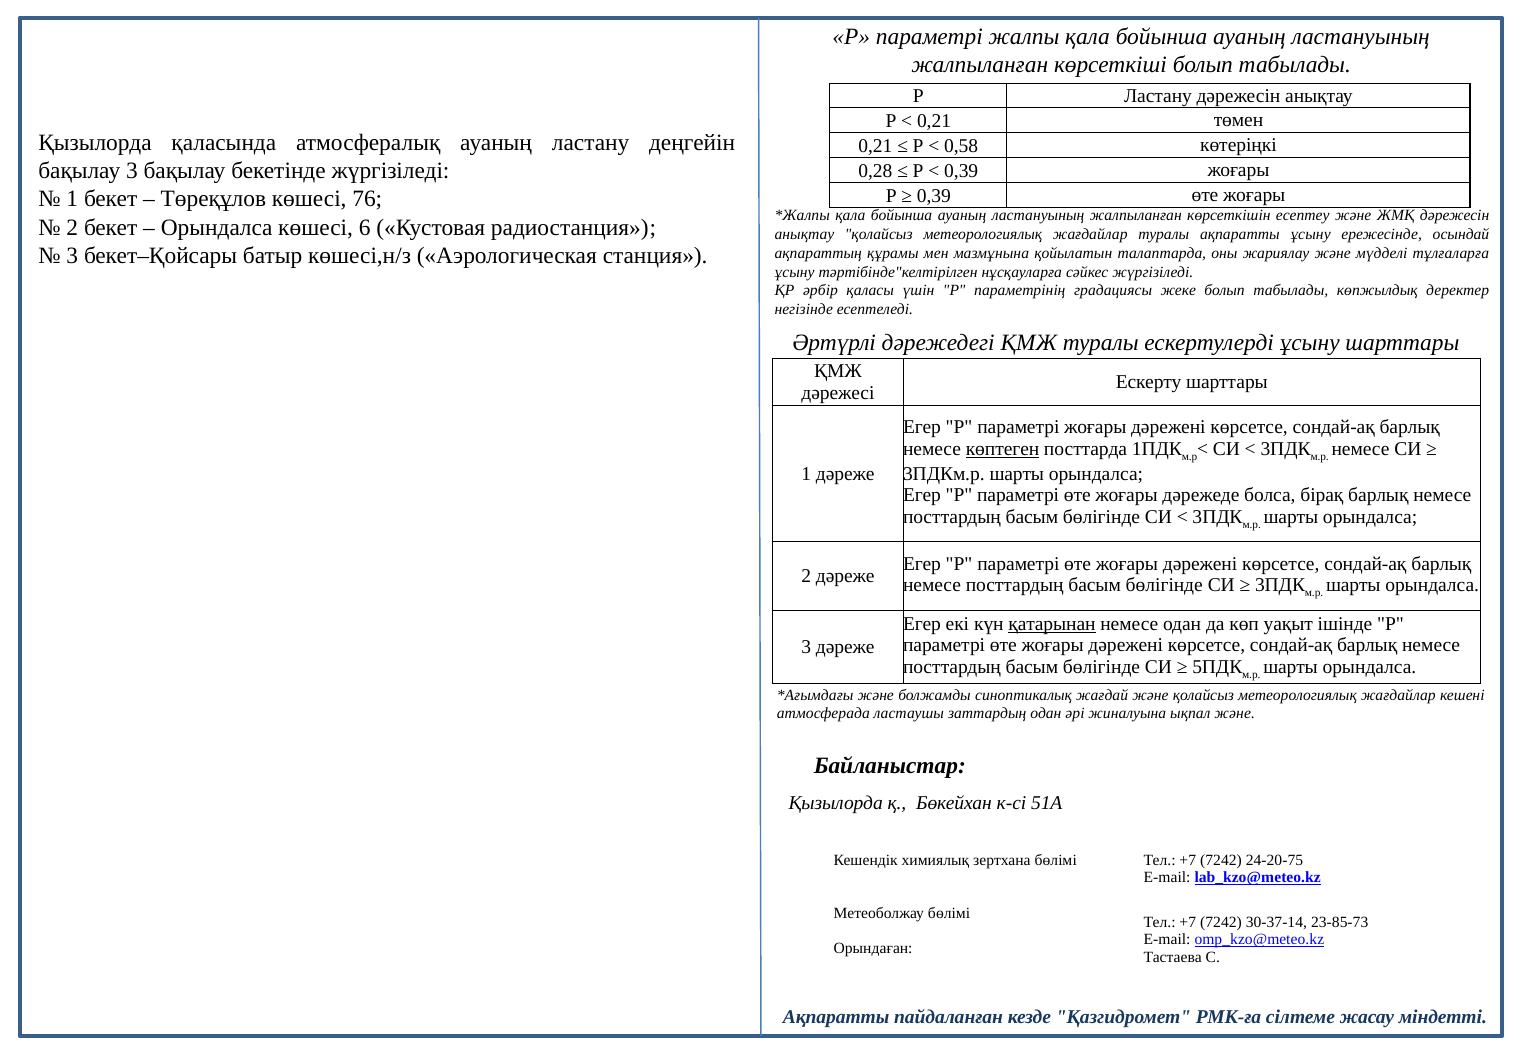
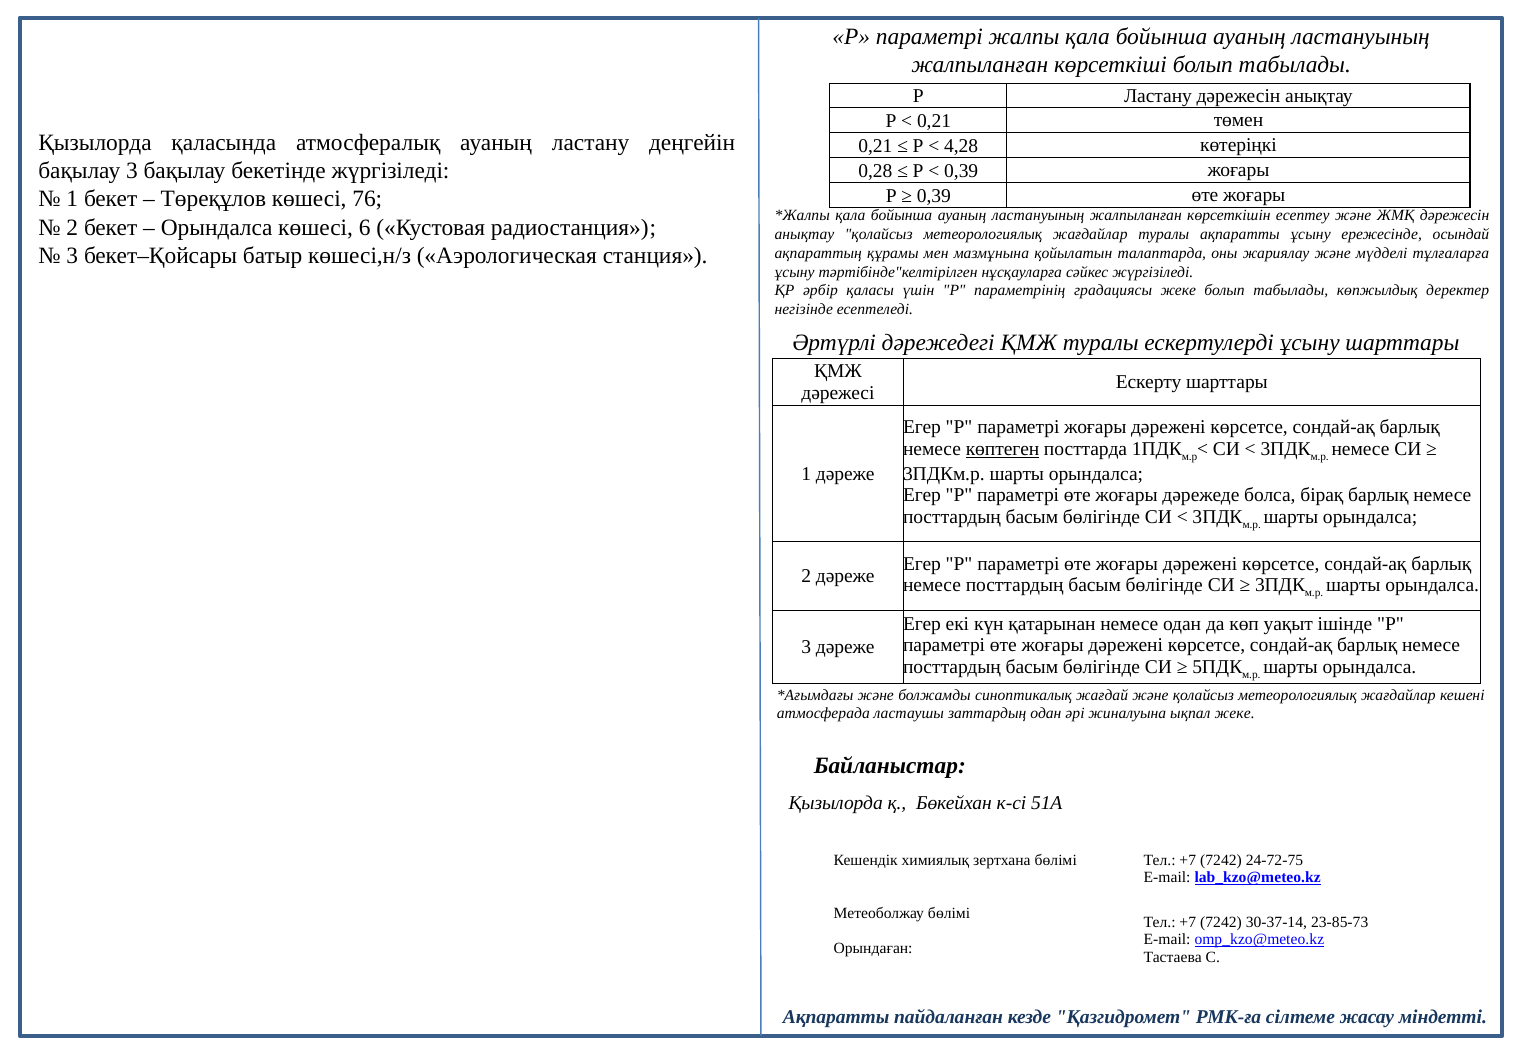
0,58: 0,58 -> 4,28 (961, 146)
қатарынан underline: present -> none (1052, 624)
ықпал және: және -> жеке (1235, 714)
24-20-75: 24-20-75 -> 24-72-75 (1274, 860)
